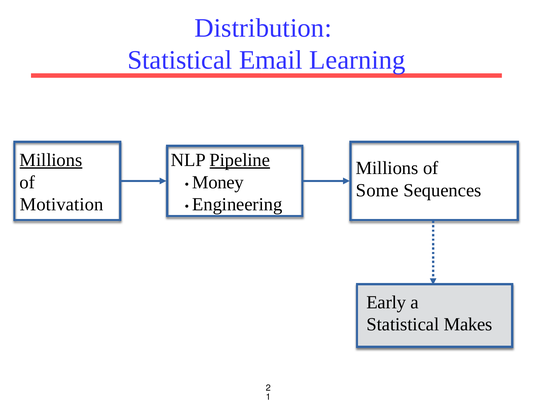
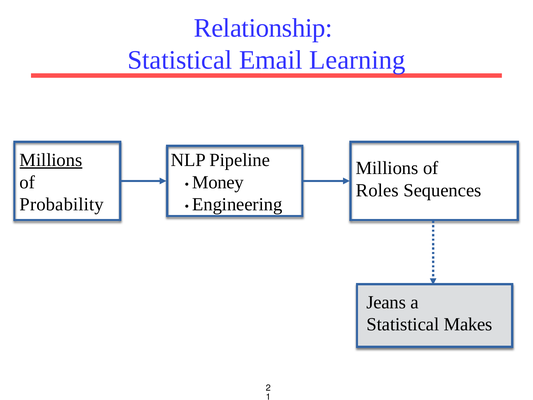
Distribution: Distribution -> Relationship (263, 28)
Pipeline underline: present -> none (240, 160)
Some: Some -> Roles (377, 190)
Motivation: Motivation -> Probability (62, 204)
Early: Early -> Jeans (386, 302)
